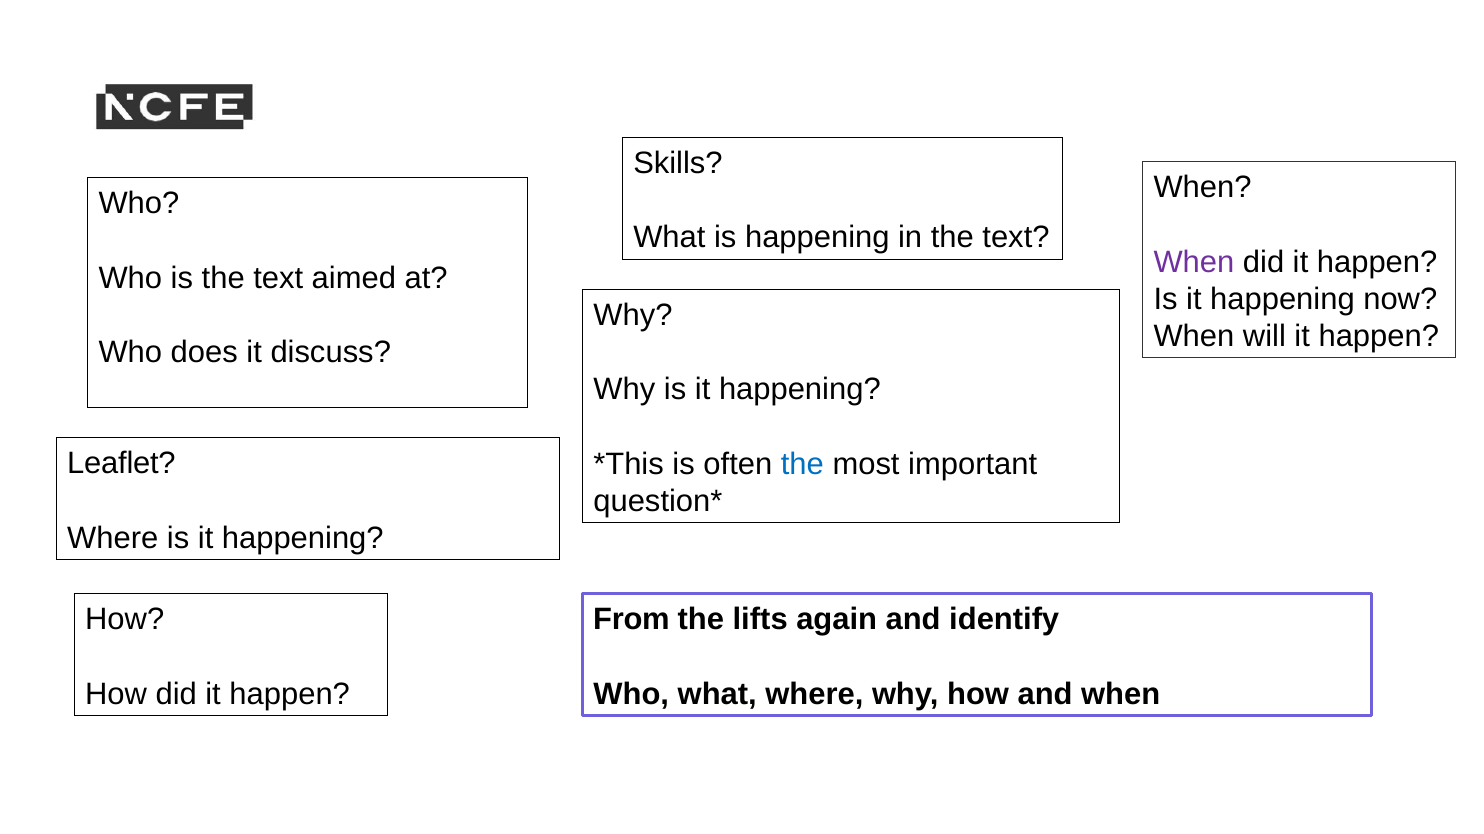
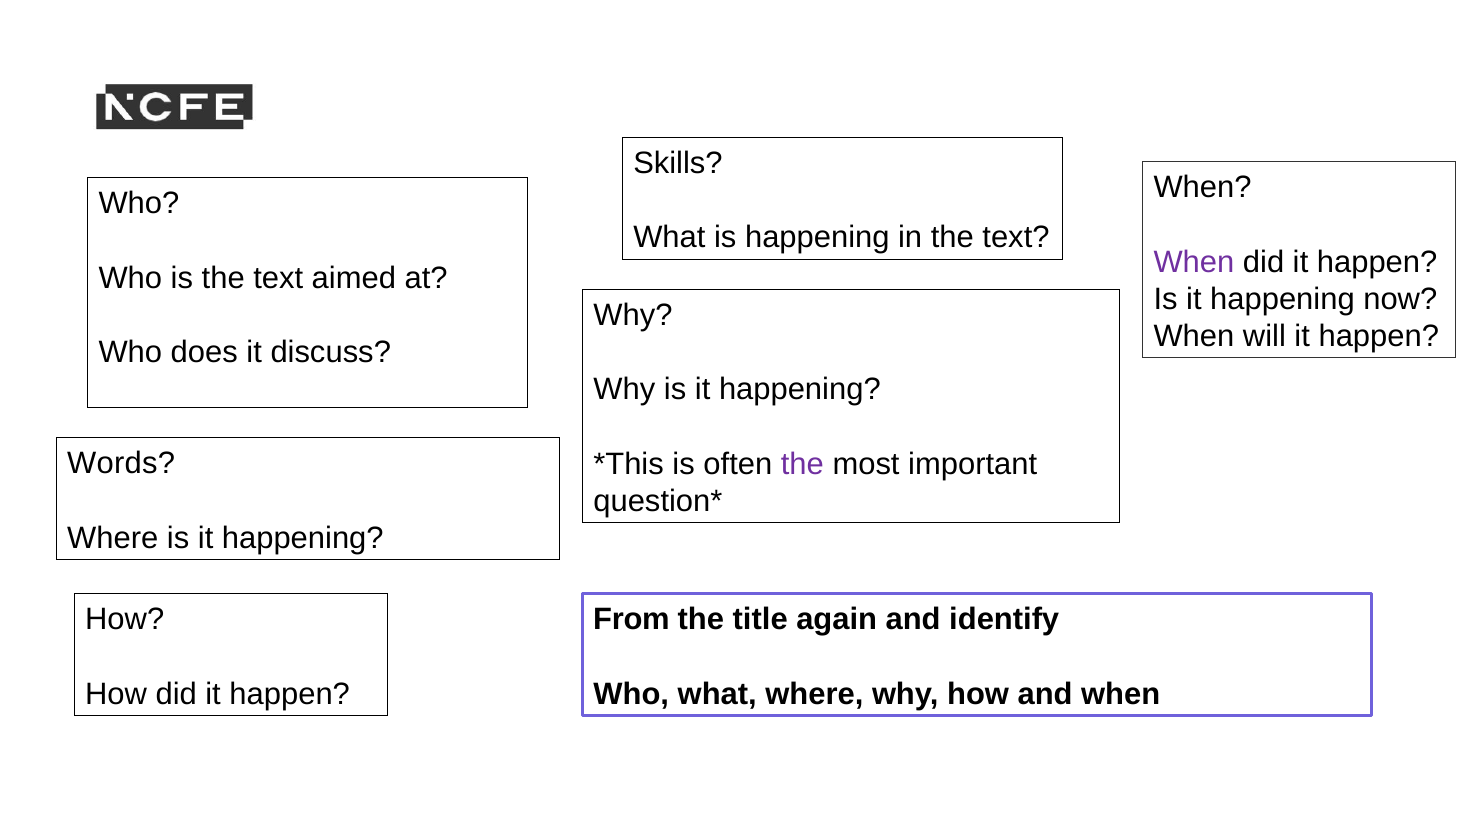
Leaflet: Leaflet -> Words (121, 464)
the colour: blue -> purple (802, 464)
lifts: lifts -> title (760, 620)
